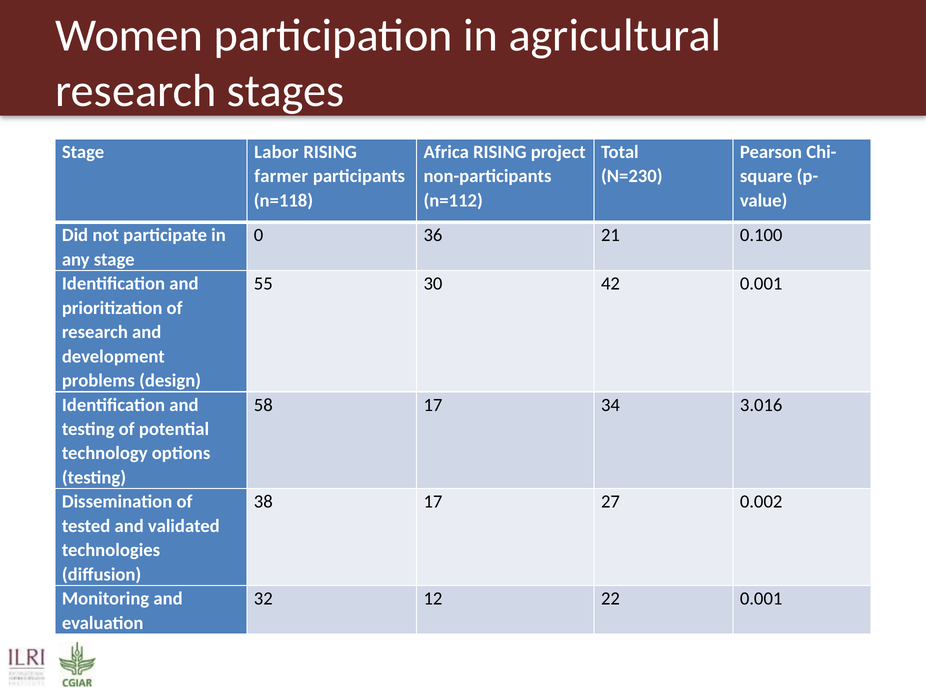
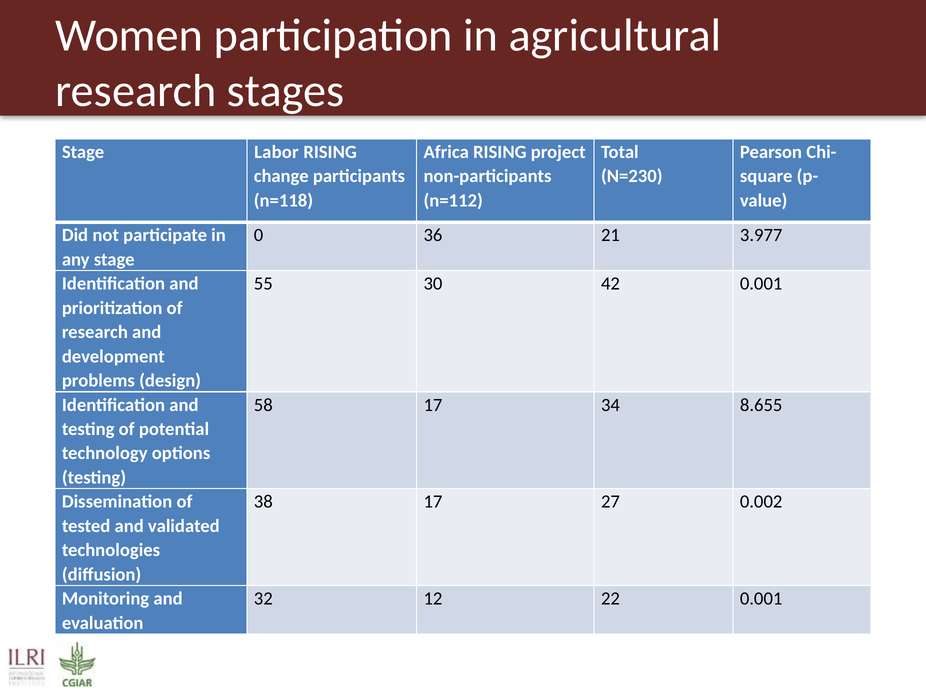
farmer: farmer -> change (281, 176)
0.100: 0.100 -> 3.977 (761, 235)
3.016: 3.016 -> 8.655 (761, 405)
